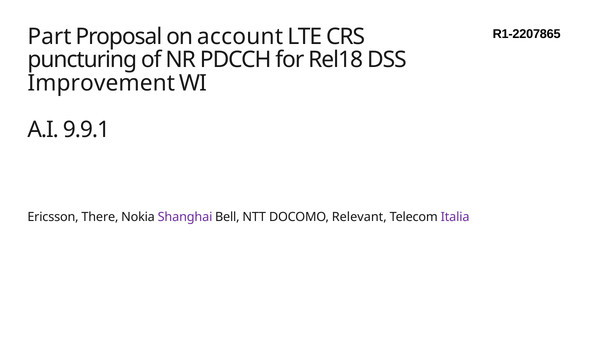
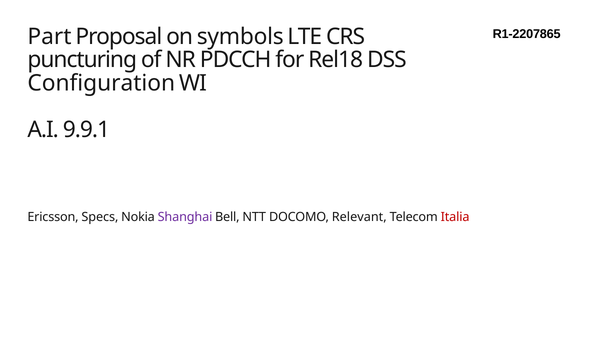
account: account -> symbols (240, 37)
Improvement: Improvement -> Configuration (101, 83)
There: There -> Specs (100, 217)
Italia colour: purple -> red (455, 217)
